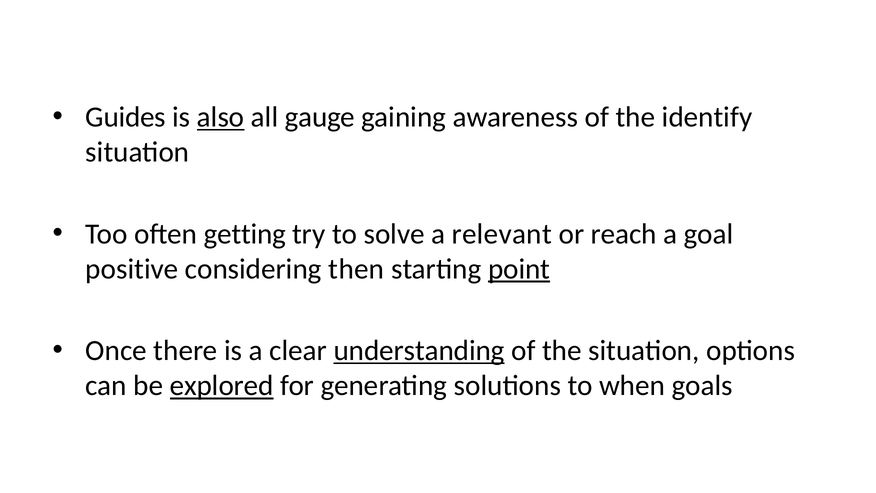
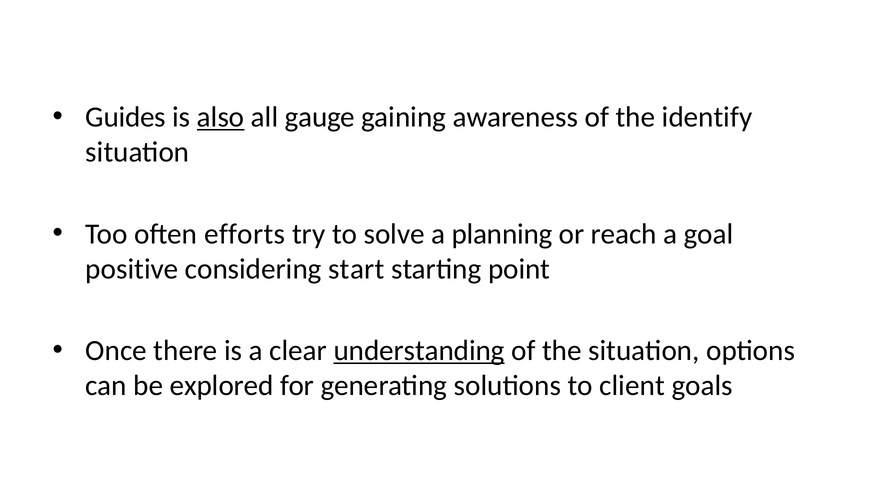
getting: getting -> efforts (245, 234)
relevant: relevant -> planning (502, 234)
then: then -> start (356, 269)
point underline: present -> none (519, 269)
explored underline: present -> none (222, 386)
when: when -> client (632, 386)
